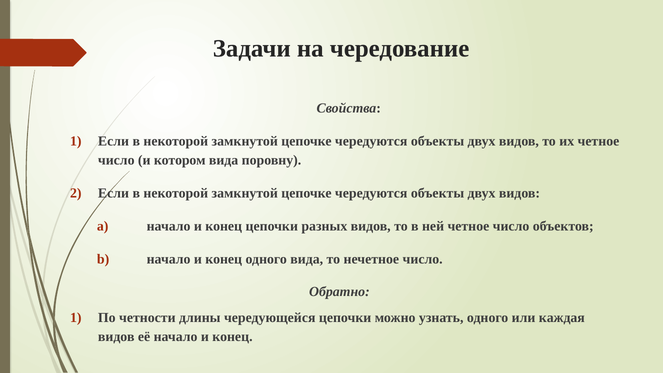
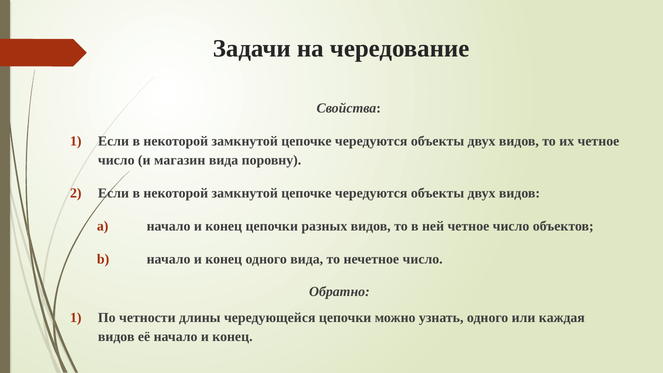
котором: котором -> магазин (180, 160)
